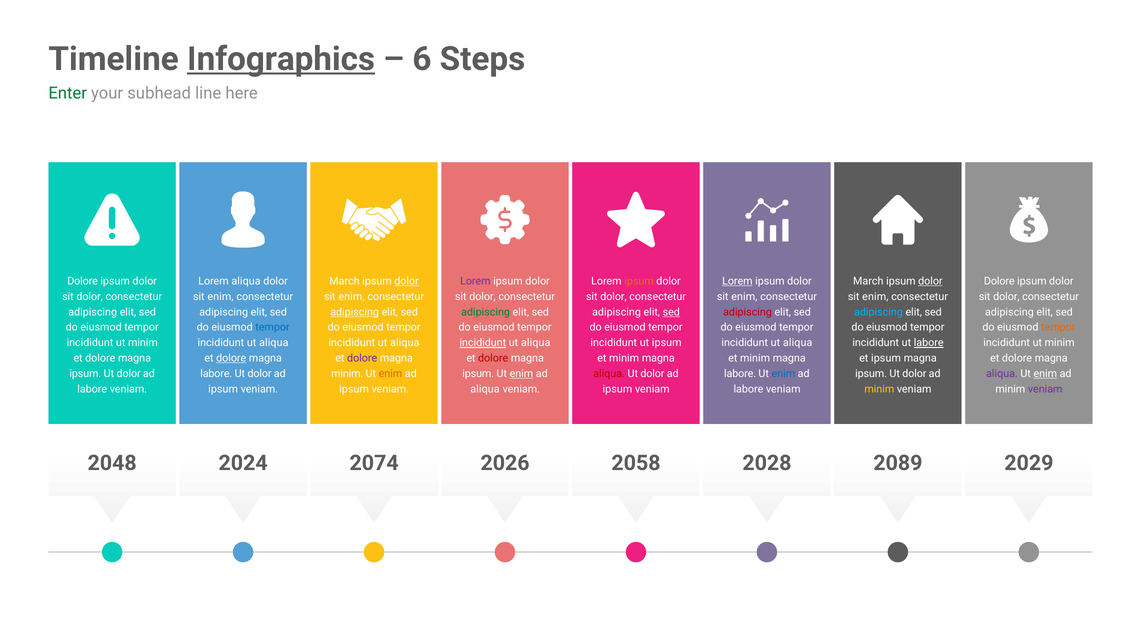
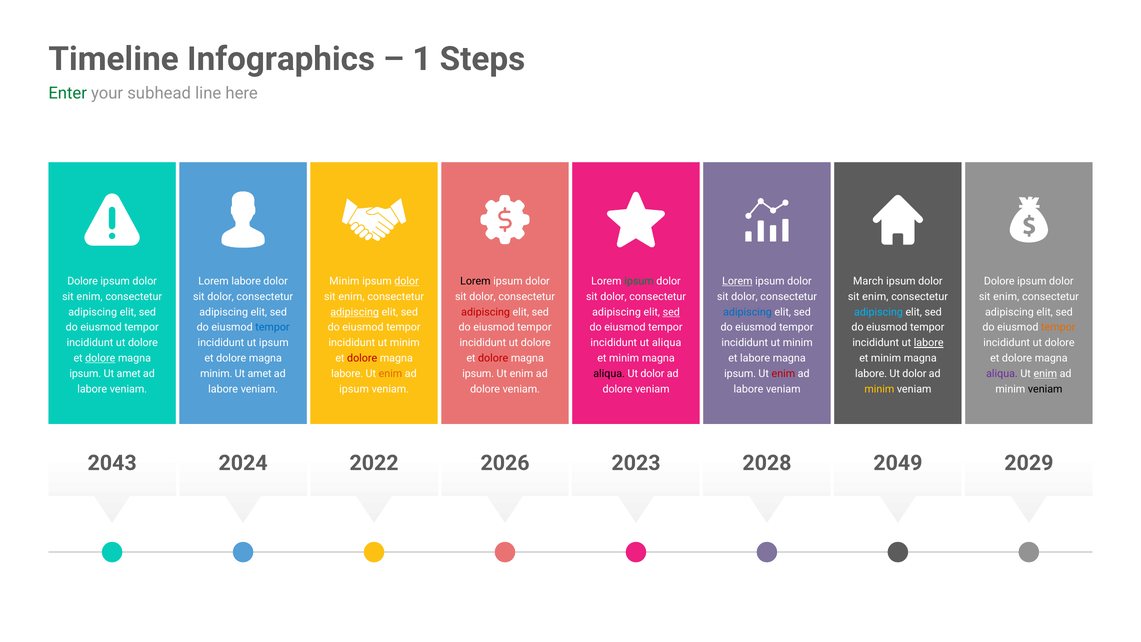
Infographics underline: present -> none (281, 59)
6: 6 -> 1 (422, 59)
Lorem aliqua: aliqua -> labore (246, 281)
March: March -> Minim (344, 281)
Lorem colour: purple -> black (475, 281)
ipsum colour: orange -> green (639, 281)
dolor underline: present -> none (930, 281)
dolor: dolor -> enim (90, 296)
enim: enim -> dolor (221, 296)
enim: enim -> dolor (744, 296)
dolor: dolor -> enim (1006, 296)
adipiscing colour: green -> red (486, 312)
adipiscing colour: red -> blue (748, 312)
minim: minim -> dolore (143, 343)
aliqua: aliqua -> ipsum (274, 343)
aliqua: aliqua -> minim (405, 343)
incididunt underline: present -> none (483, 343)
aliqua: aliqua -> dolore (536, 343)
ut ipsum: ipsum -> aliqua (667, 343)
aliqua: aliqua -> minim (798, 343)
minim: minim -> dolore (1060, 343)
dolore underline: none -> present (100, 358)
dolore underline: present -> none (231, 358)
dolore colour: purple -> red (362, 358)
minim: minim -> labore (755, 358)
ipsum: ipsum -> minim (886, 358)
dolor: dolor -> amet (129, 374)
labore: labore -> minim (216, 374)
dolor: dolor -> amet (260, 374)
minim: minim -> labore (347, 374)
enim underline: present -> none (521, 374)
aliqua colour: red -> black (609, 374)
labore: labore -> ipsum (740, 374)
enim colour: blue -> red (783, 374)
ipsum: ipsum -> labore (871, 374)
ipsum: ipsum -> labore (223, 389)
aliqua: aliqua -> dolore (485, 389)
ipsum: ipsum -> dolore (617, 389)
veniam colour: purple -> black (1045, 389)
2048: 2048 -> 2043 (112, 463)
2074: 2074 -> 2022 (374, 463)
2058: 2058 -> 2023 (636, 463)
2089: 2089 -> 2049 (898, 463)
